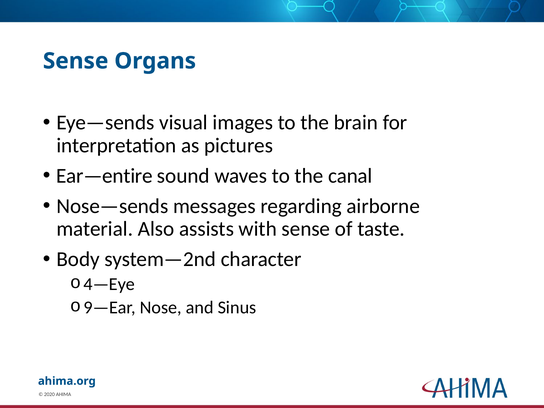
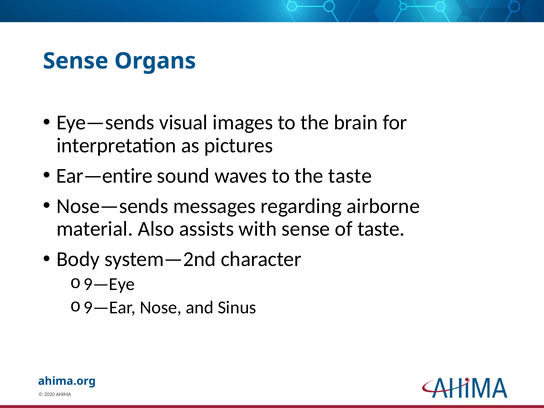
the canal: canal -> taste (350, 176)
4—Eye: 4—Eye -> 9—Eye (109, 284)
